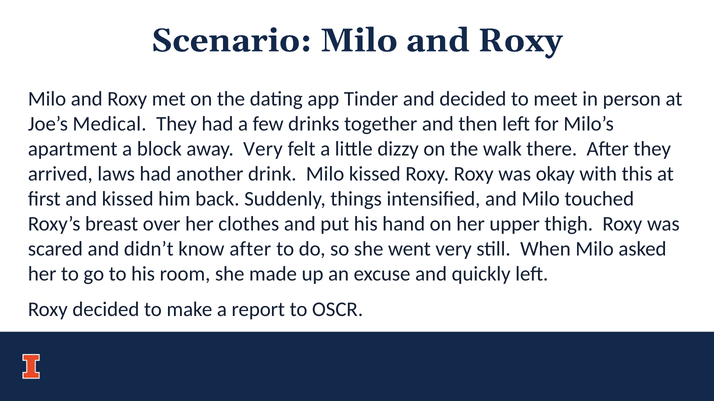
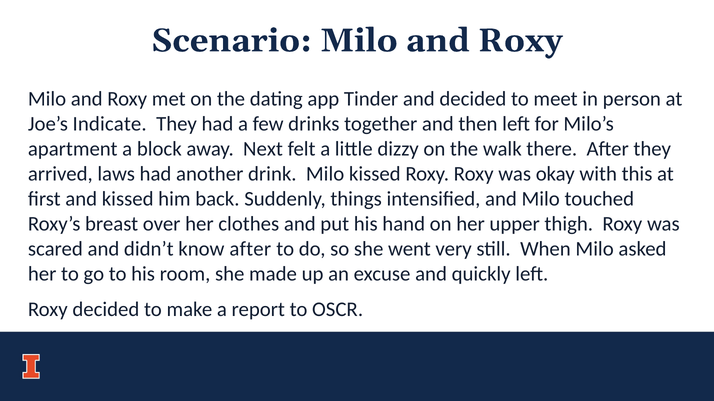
Medical: Medical -> Indicate (110, 124)
away Very: Very -> Next (263, 149)
